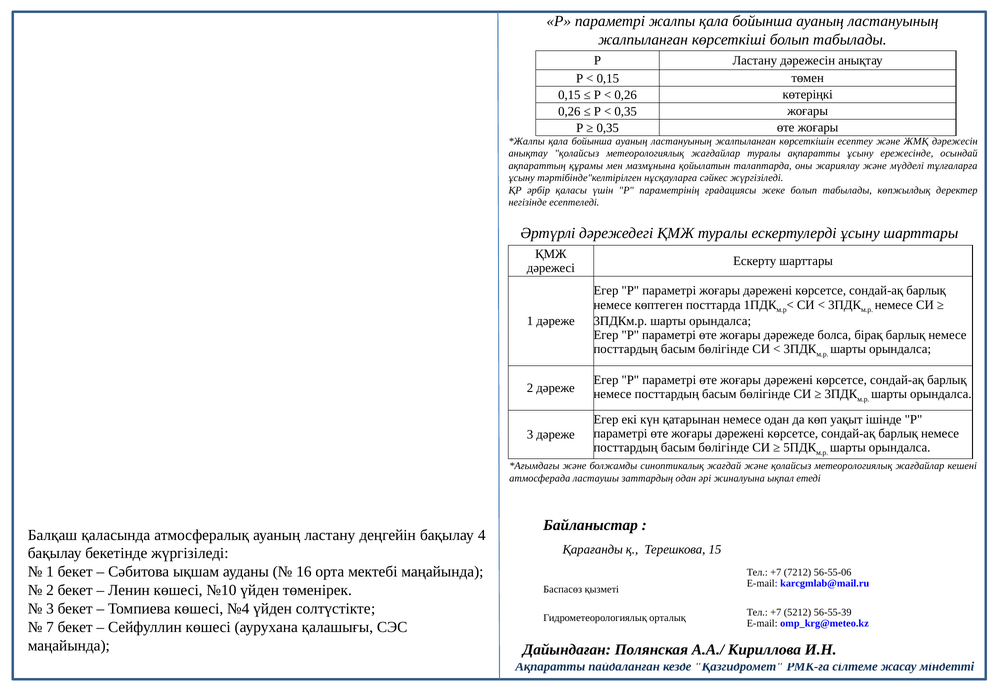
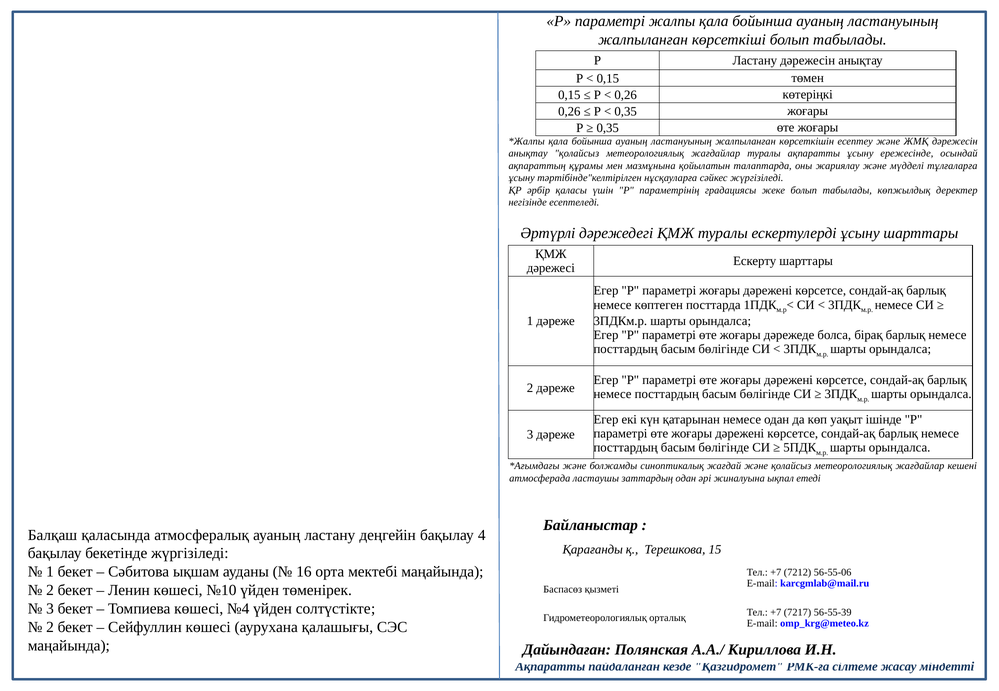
5212: 5212 -> 7217 (798, 613)
7: 7 -> 2 (50, 628)
